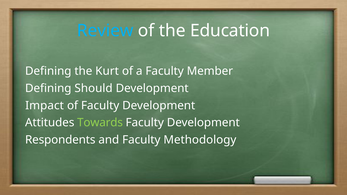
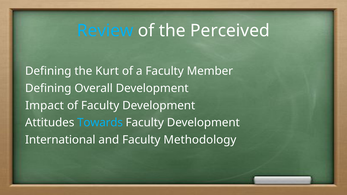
Education: Education -> Perceived (230, 31)
Should: Should -> Overall (94, 88)
Towards colour: light green -> light blue (100, 123)
Respondents: Respondents -> International (60, 140)
